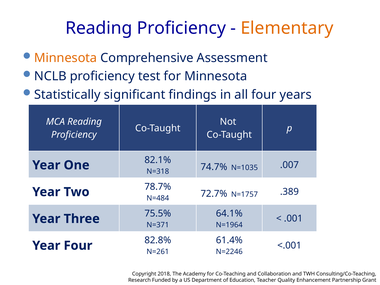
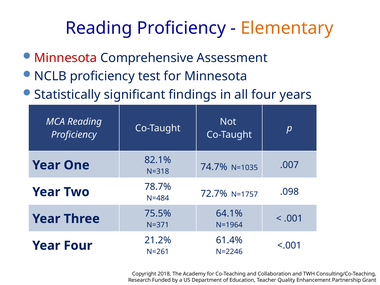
Minnesota colour: orange -> red (66, 58)
.389: .389 -> .098 (289, 192)
82.8%: 82.8% -> 21.2% (158, 240)
